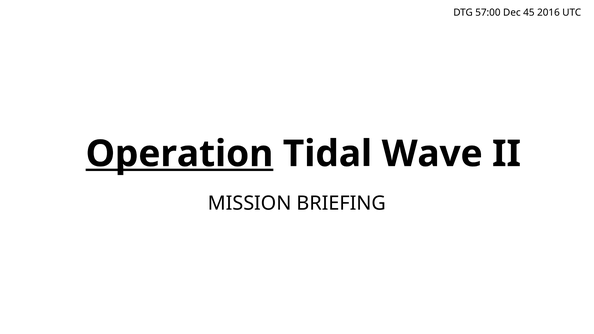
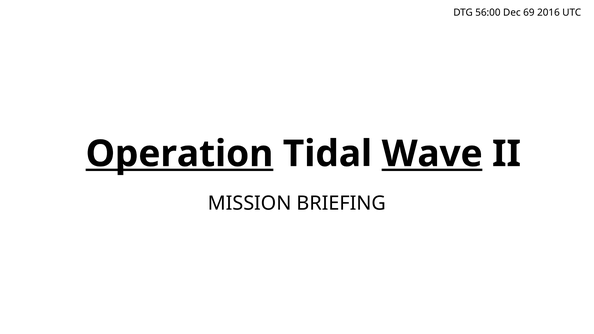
57:00: 57:00 -> 56:00 (488, 13)
45: 45 -> 69 (529, 13)
Wave underline: none -> present (432, 154)
